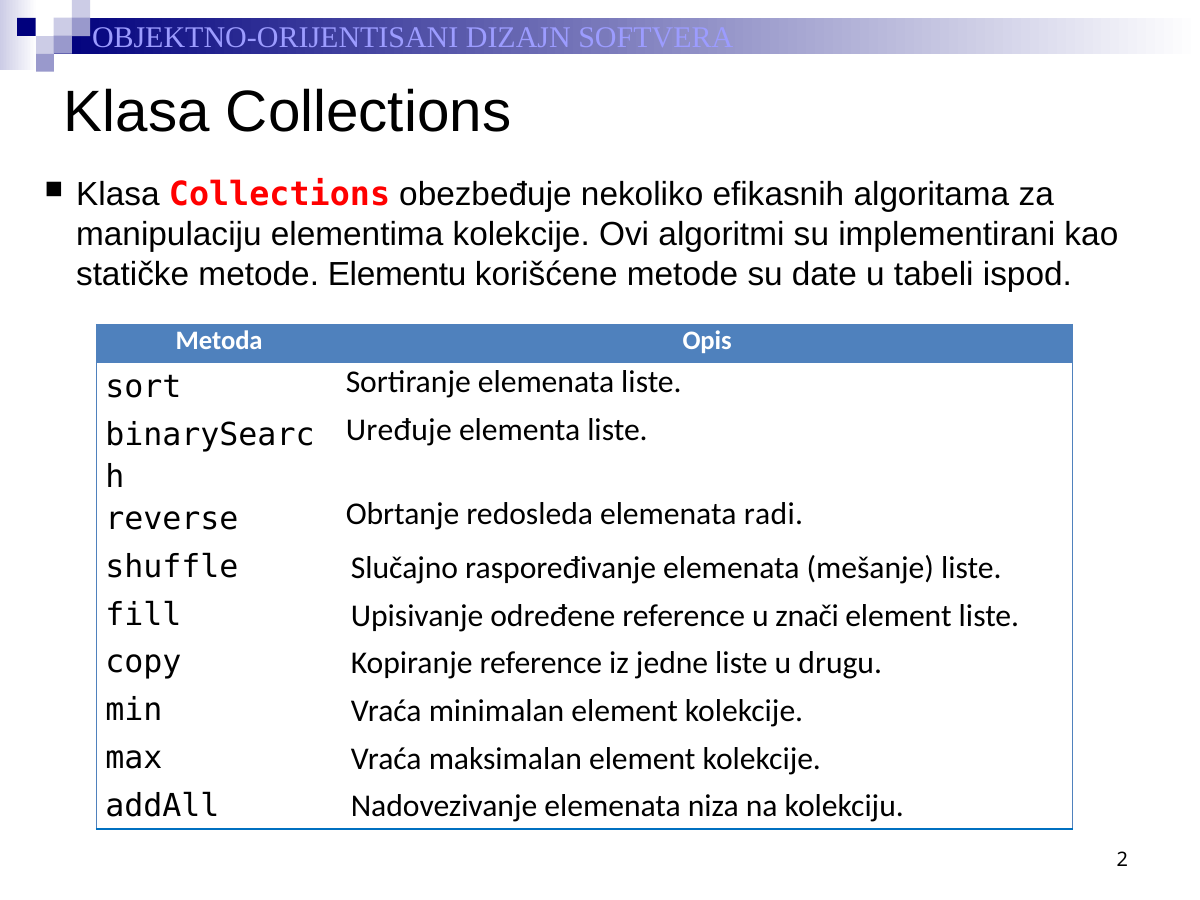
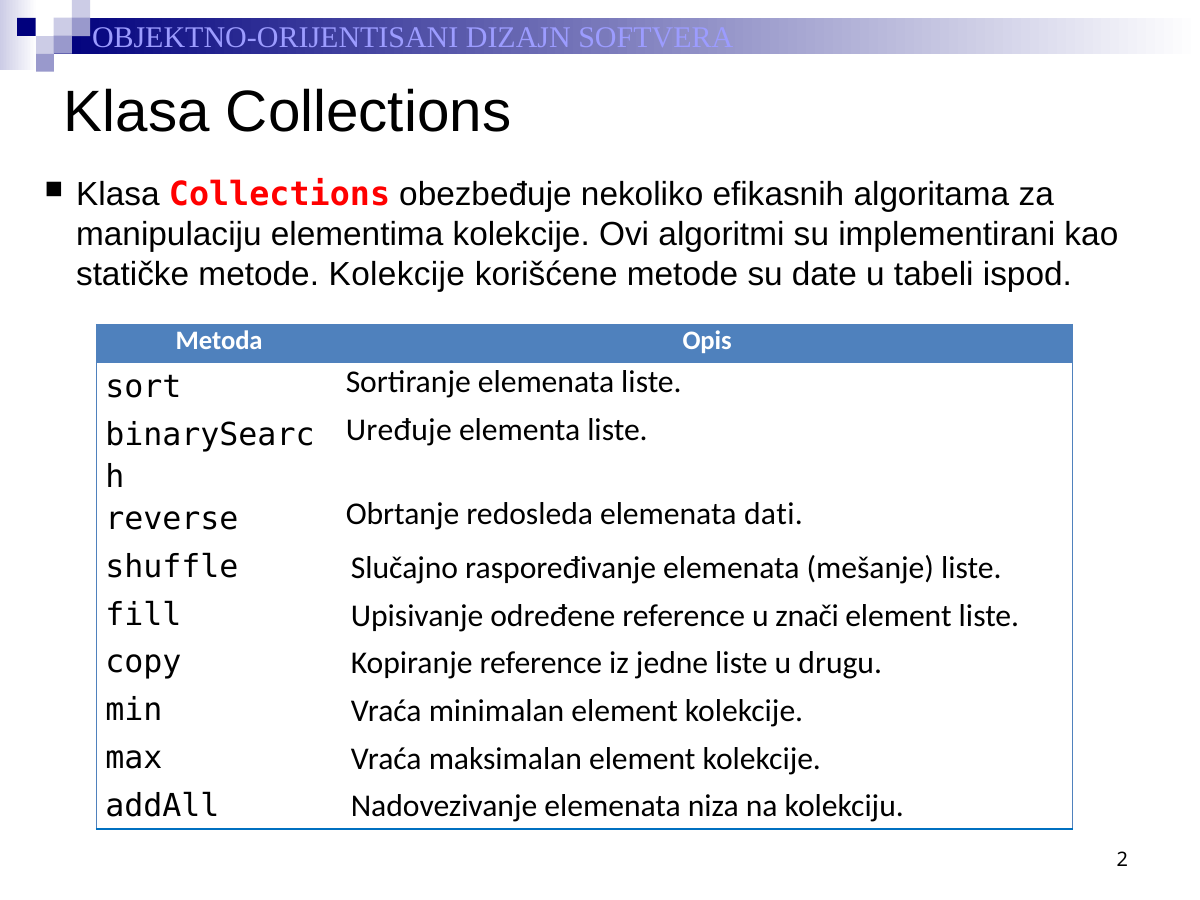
metode Elementu: Elementu -> Kolekcije (397, 275)
radi: radi -> dati (773, 515)
